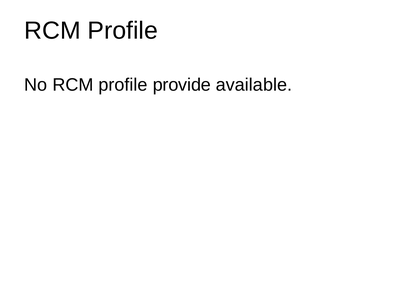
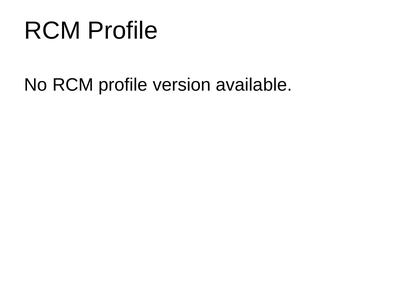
provide: provide -> version (182, 85)
